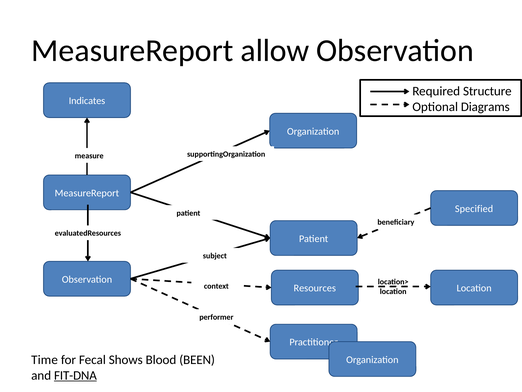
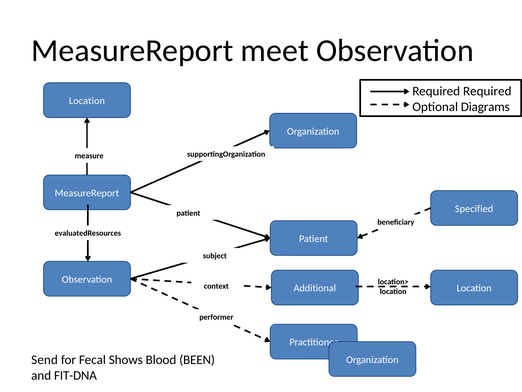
allow: allow -> meet (275, 51)
Required Structure: Structure -> Required (487, 91)
Indicates: Indicates -> Location (87, 101)
Resources: Resources -> Additional (315, 288)
Time: Time -> Send (45, 359)
FIT-DNA underline: present -> none (75, 375)
